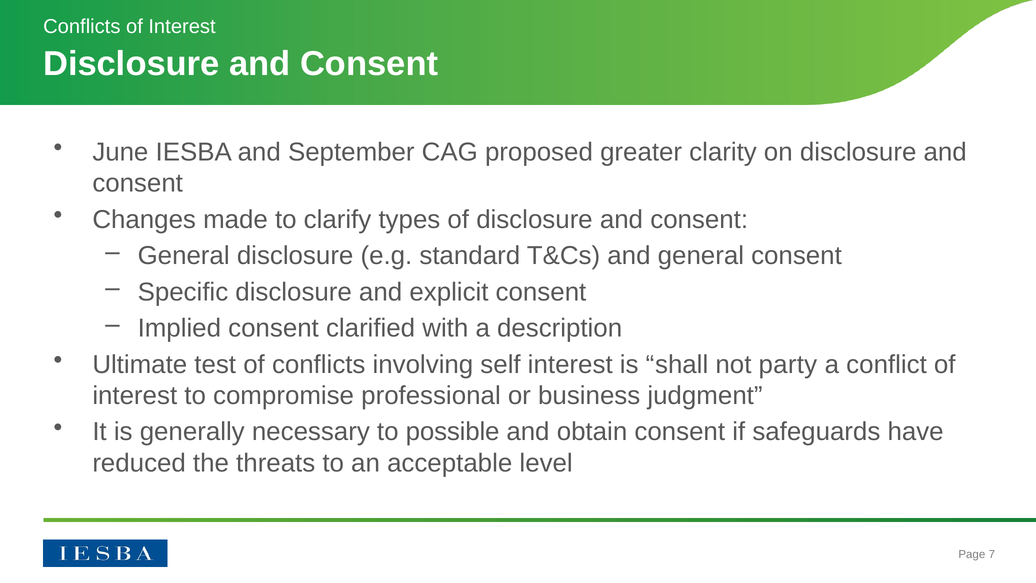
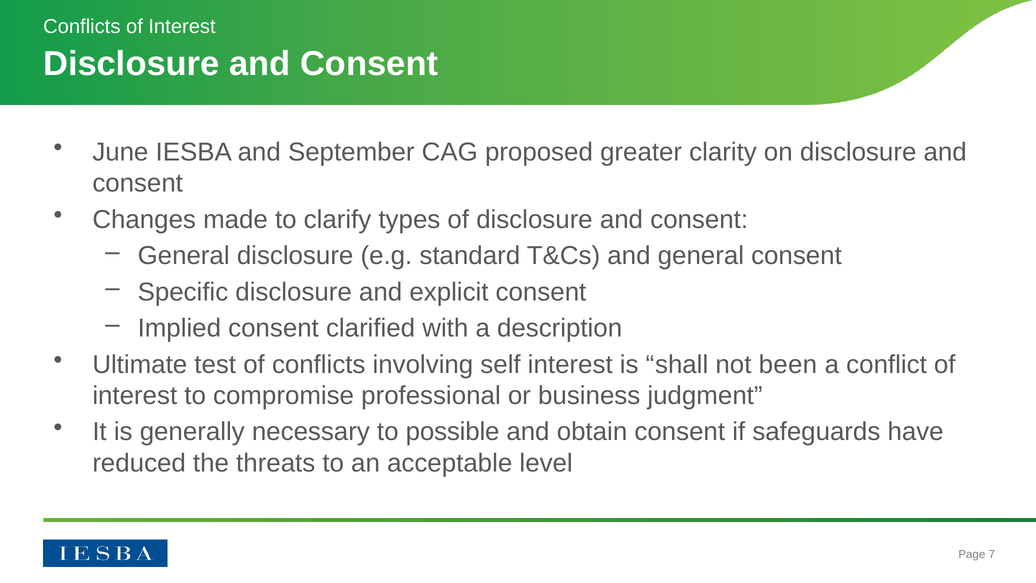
party: party -> been (788, 364)
